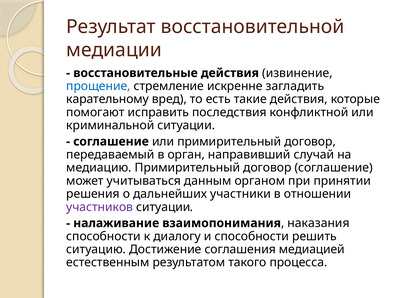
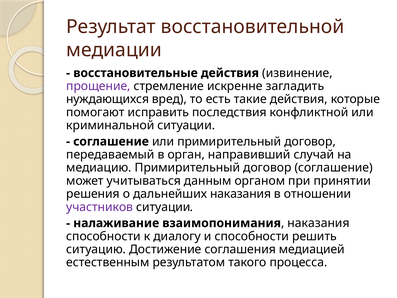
прощение colour: blue -> purple (98, 86)
карательному: карательному -> нуждающихся (108, 99)
дальнейших участники: участники -> наказания (241, 194)
